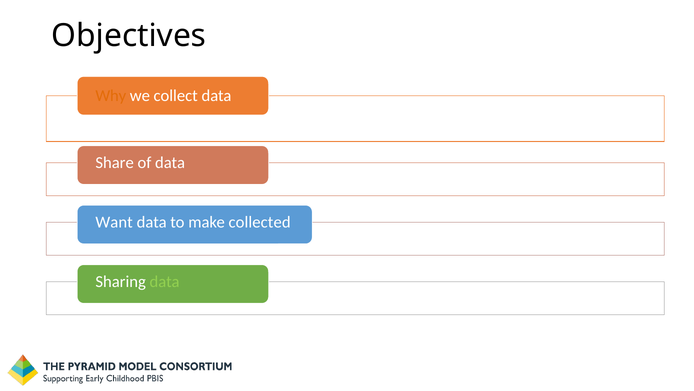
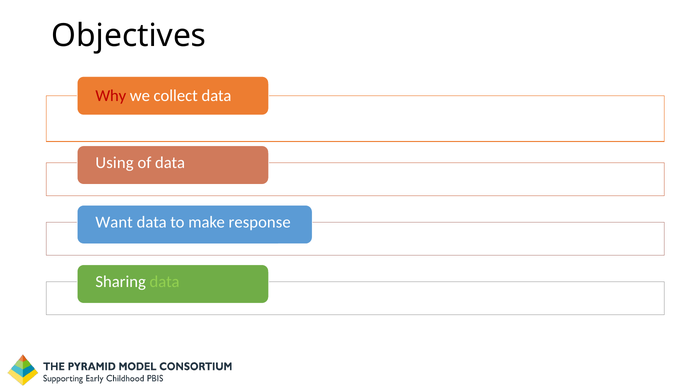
Why colour: orange -> red (111, 95)
Share: Share -> Using (115, 162)
collected: collected -> response (260, 222)
